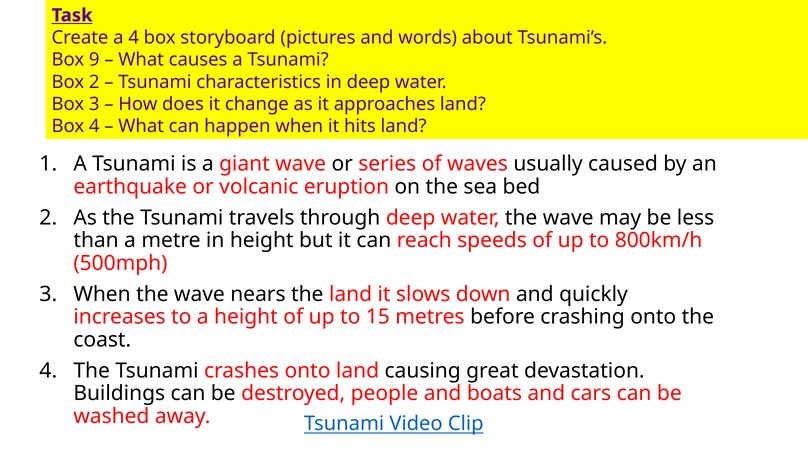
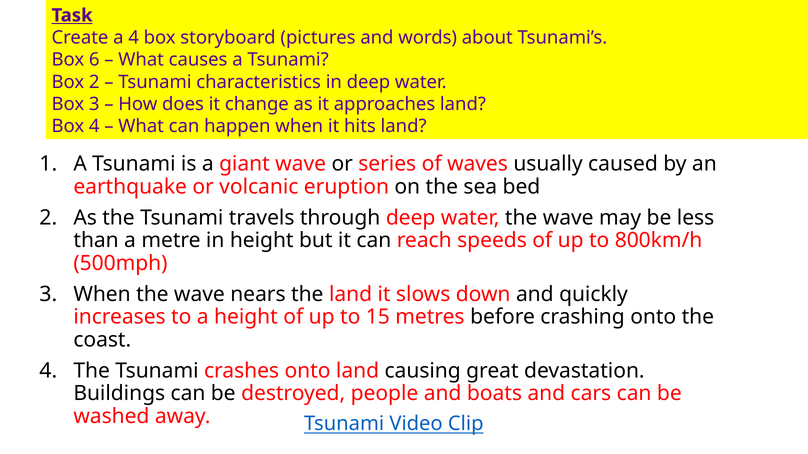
9: 9 -> 6 (94, 60)
